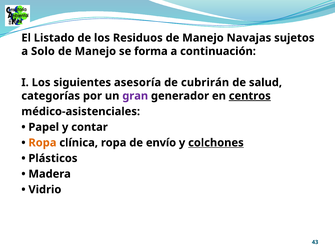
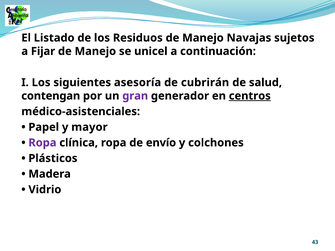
Solo: Solo -> Fijar (43, 51)
forma: forma -> unicel (151, 51)
categorías: categorías -> contengan (51, 96)
contar: contar -> mayor (89, 127)
Ropa colour: orange -> purple (42, 143)
colchones underline: present -> none (216, 143)
